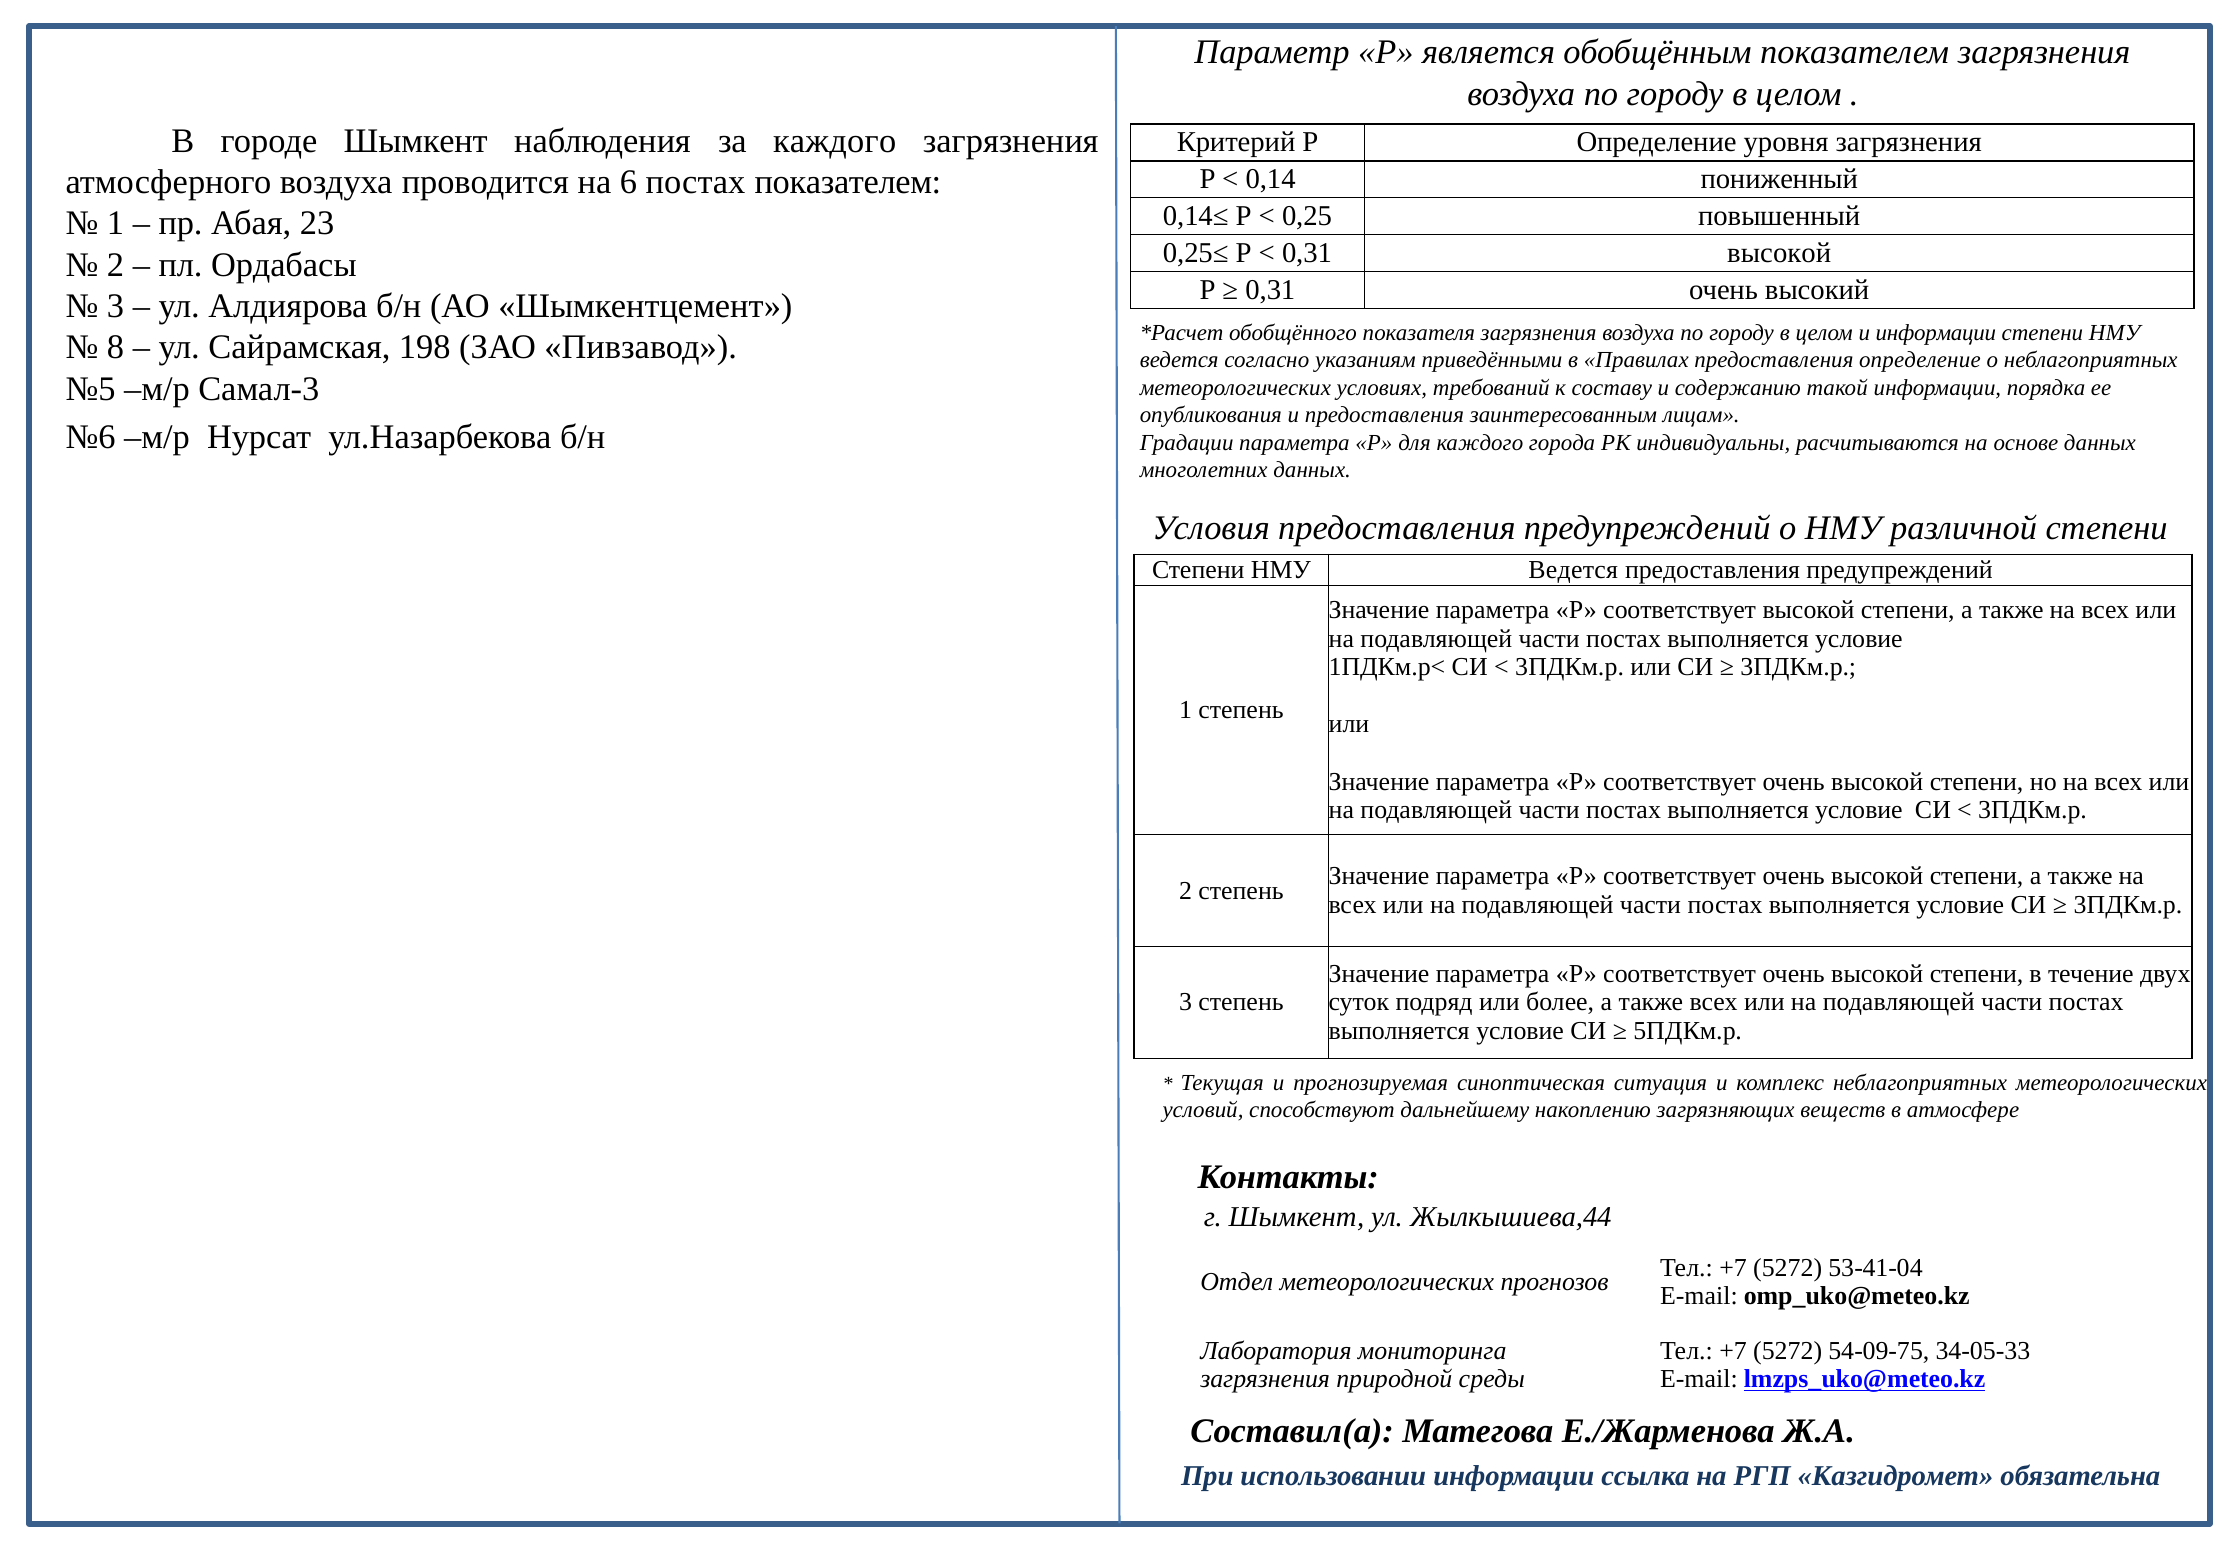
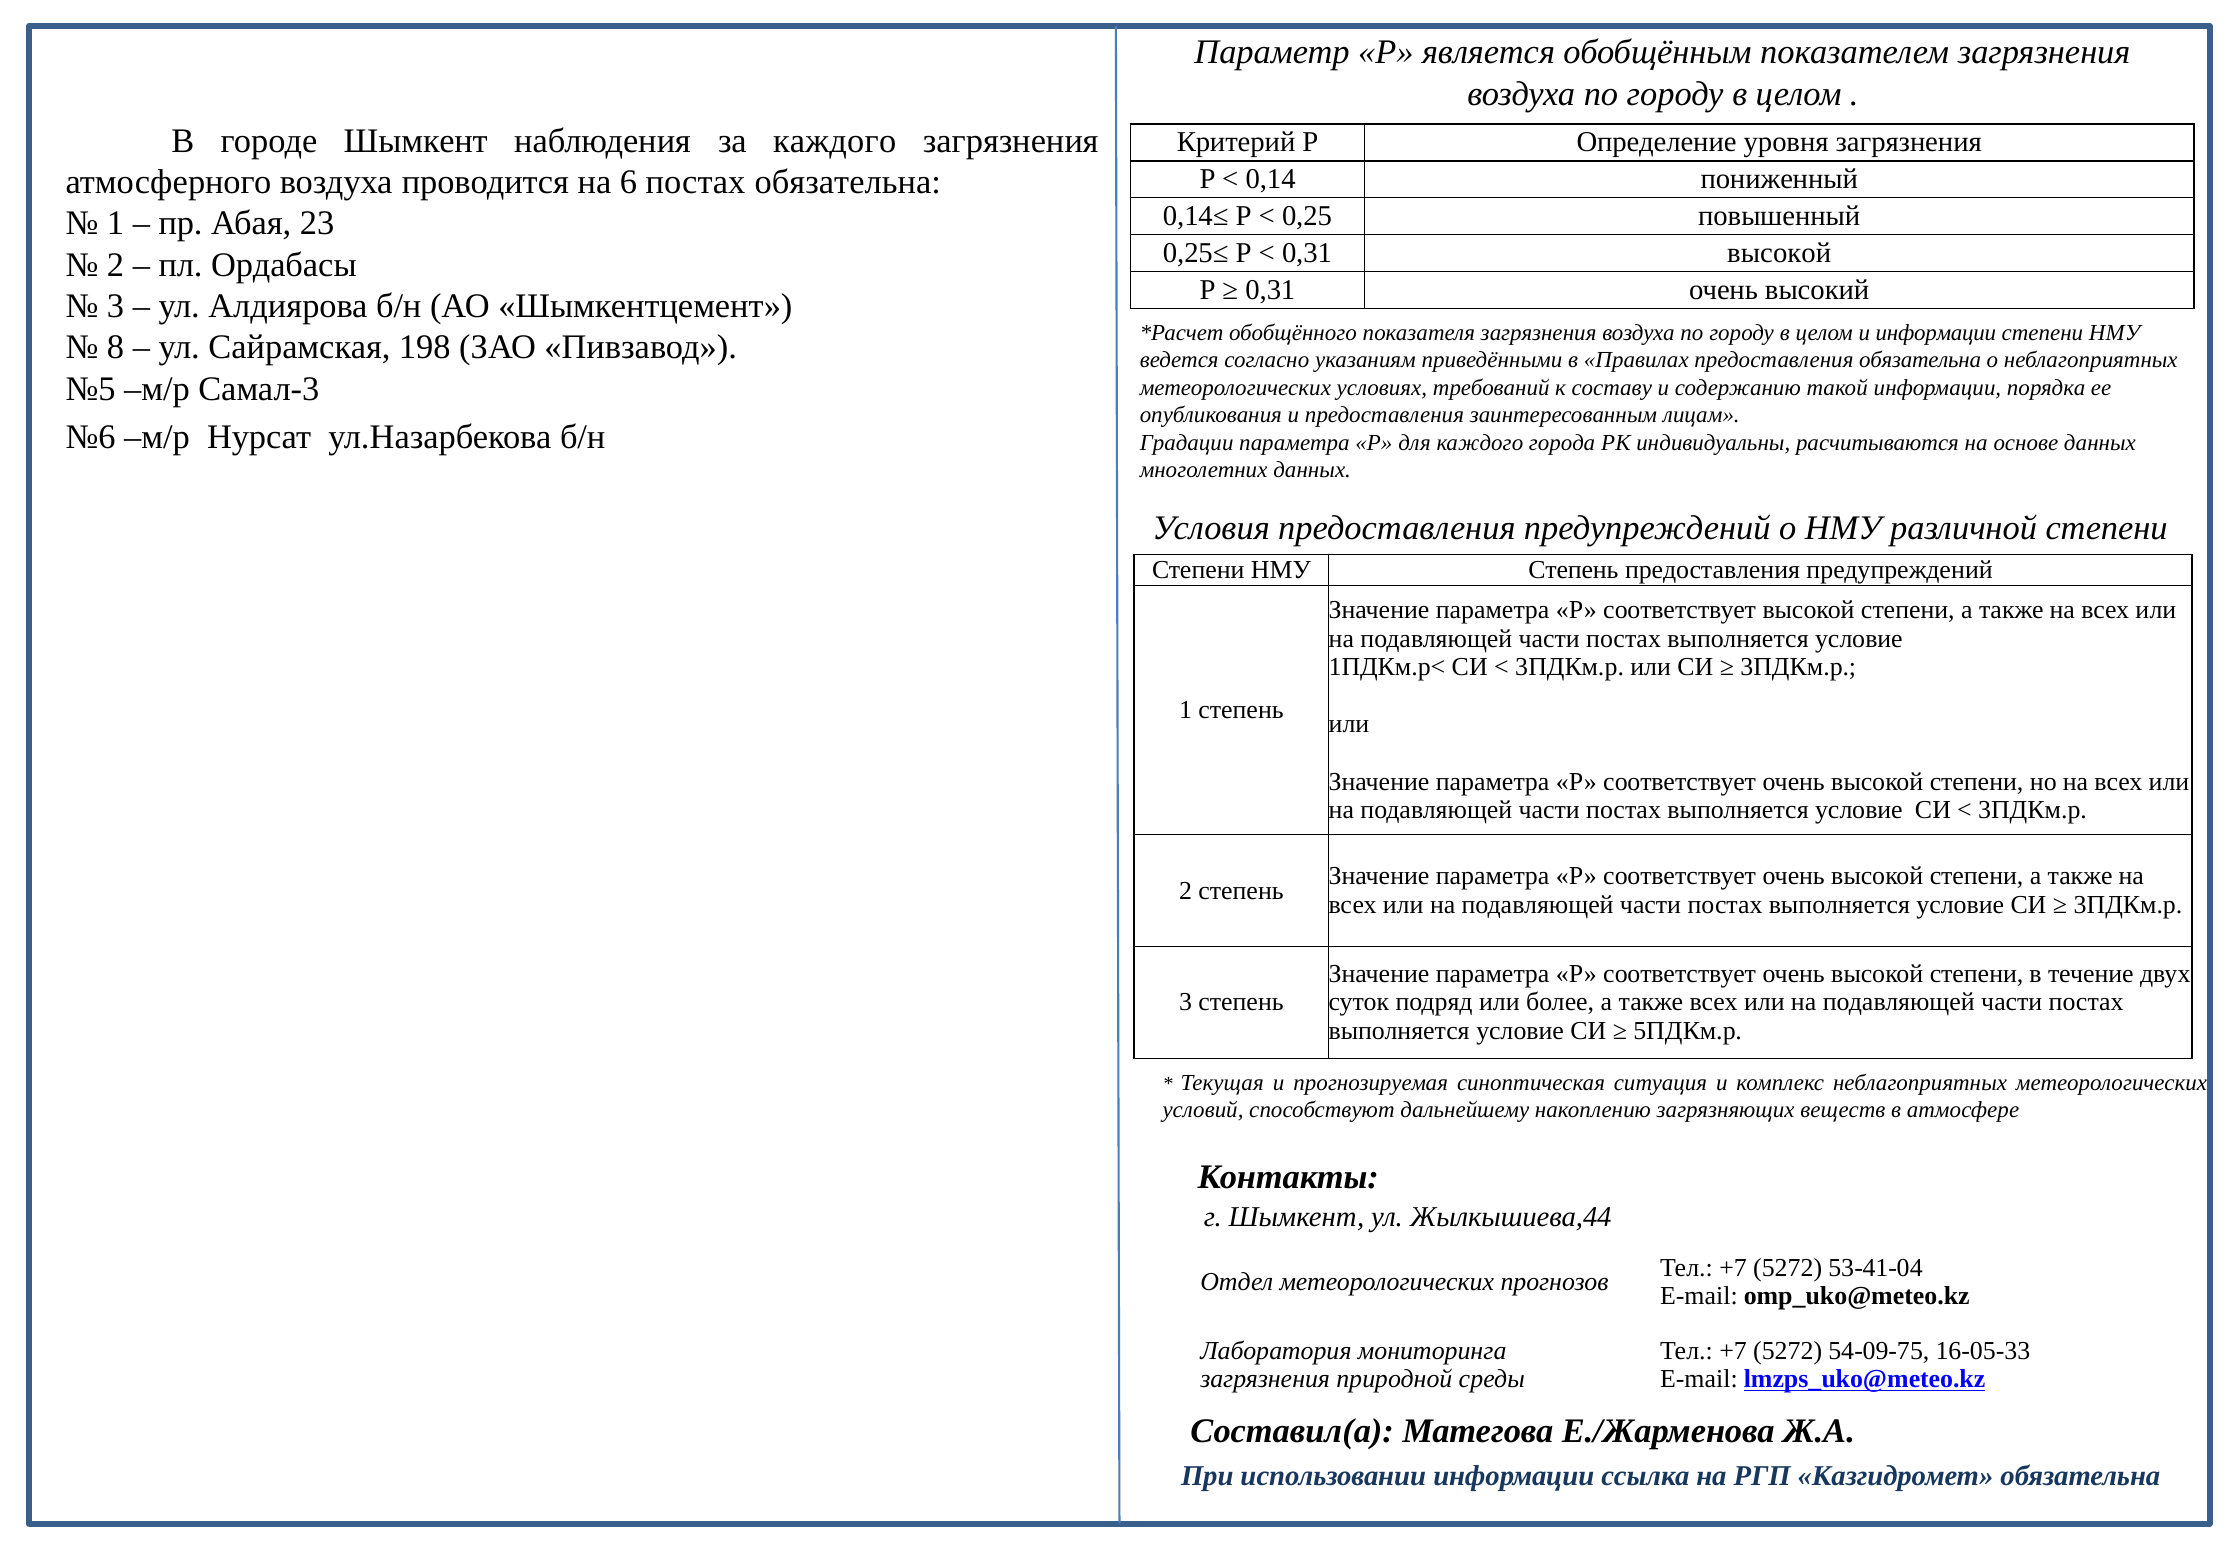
постах показателем: показателем -> обязательна (848, 182)
предоставления определение: определение -> обязательна (1920, 360)
Ведется: Ведется -> Степень (1573, 570)
34-05-33: 34-05-33 -> 16-05-33 (1983, 1351)
